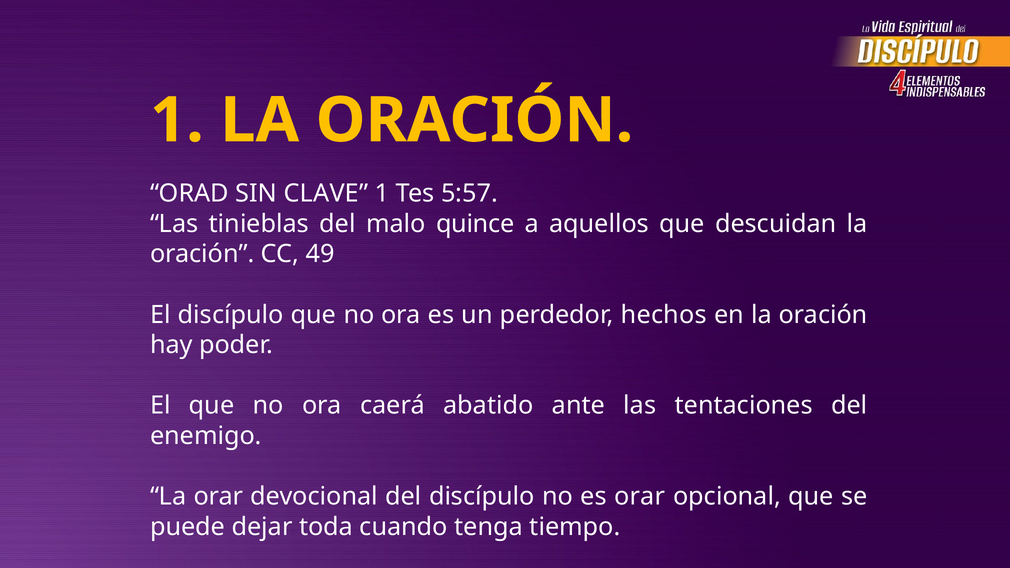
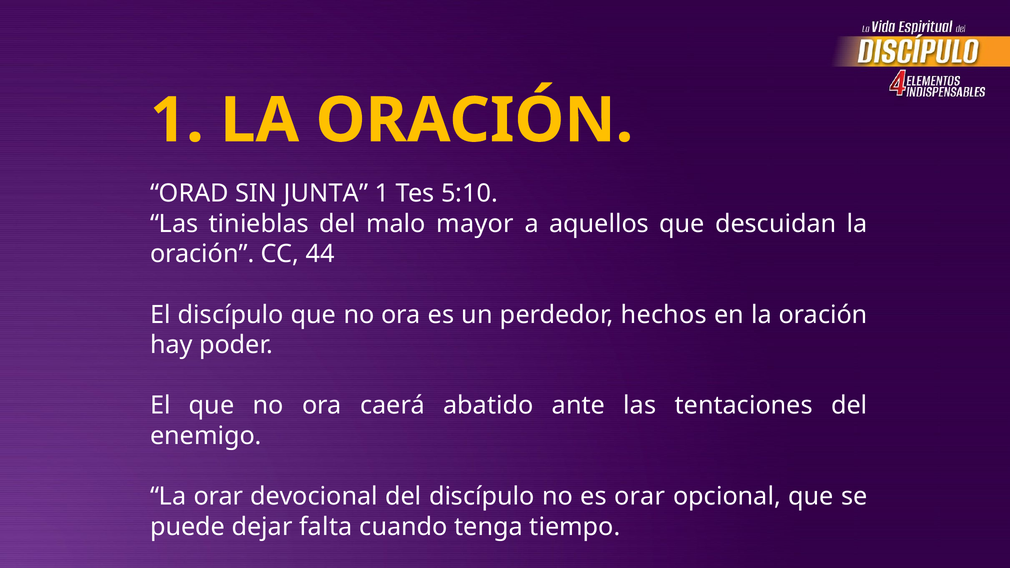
CLAVE: CLAVE -> JUNTA (326, 194)
5:57: 5:57 -> 5:10 (469, 194)
quince: quince -> mayor (475, 224)
49: 49 -> 44 (320, 254)
toda: toda -> falta (326, 527)
